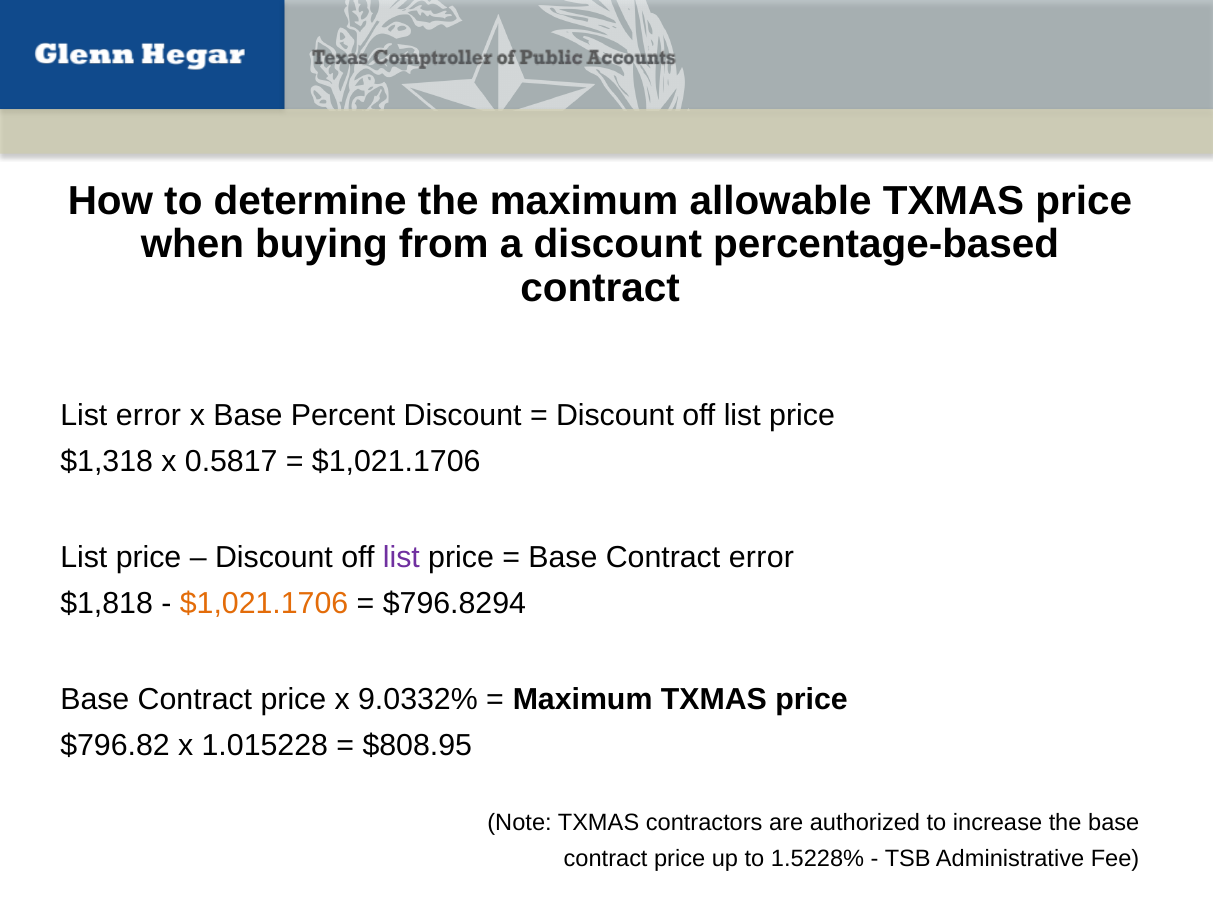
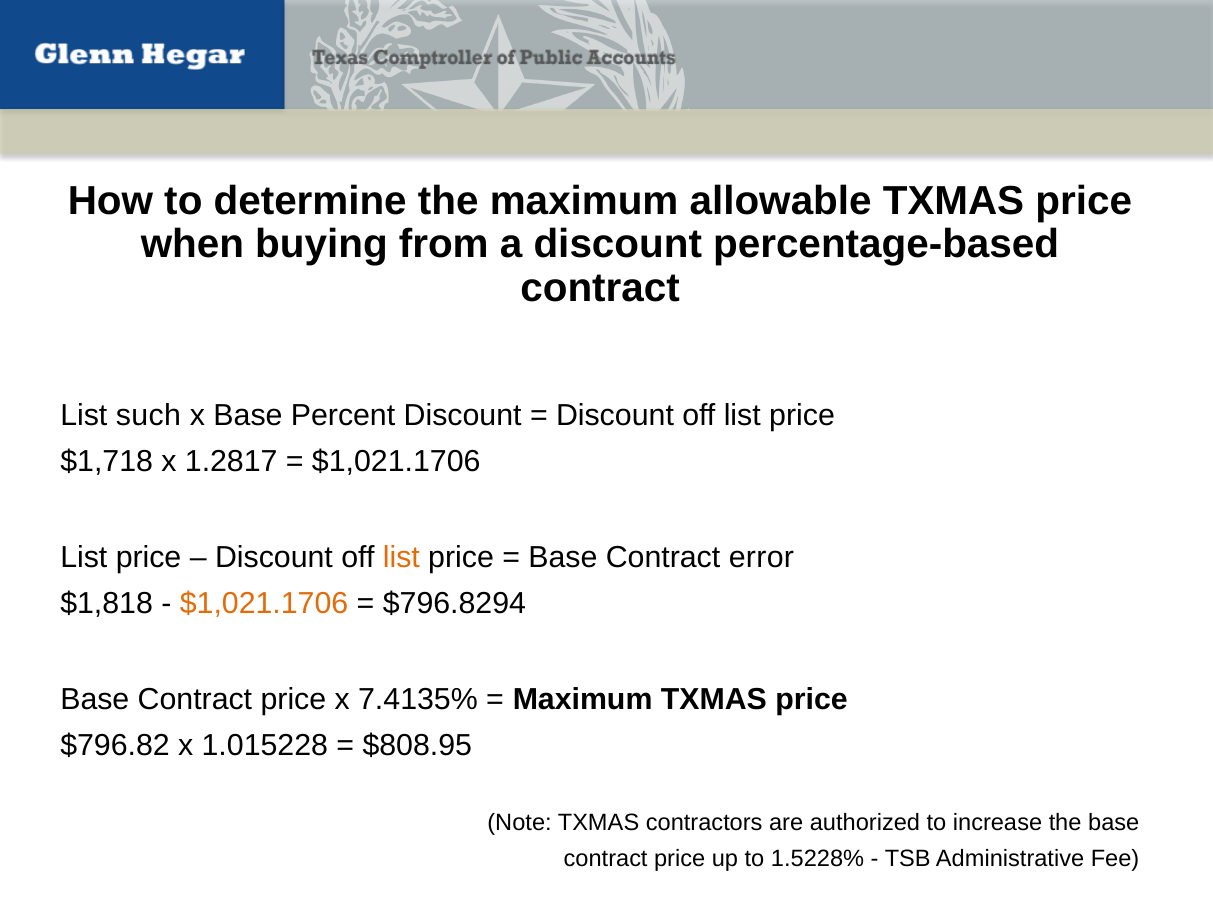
List error: error -> such (148, 416)
$1,318: $1,318 -> $1,718 (107, 462)
0.5817: 0.5817 -> 1.2817 (231, 462)
list colour: purple -> orange (401, 557)
9.0332%: 9.0332% -> 7.4135% (418, 699)
